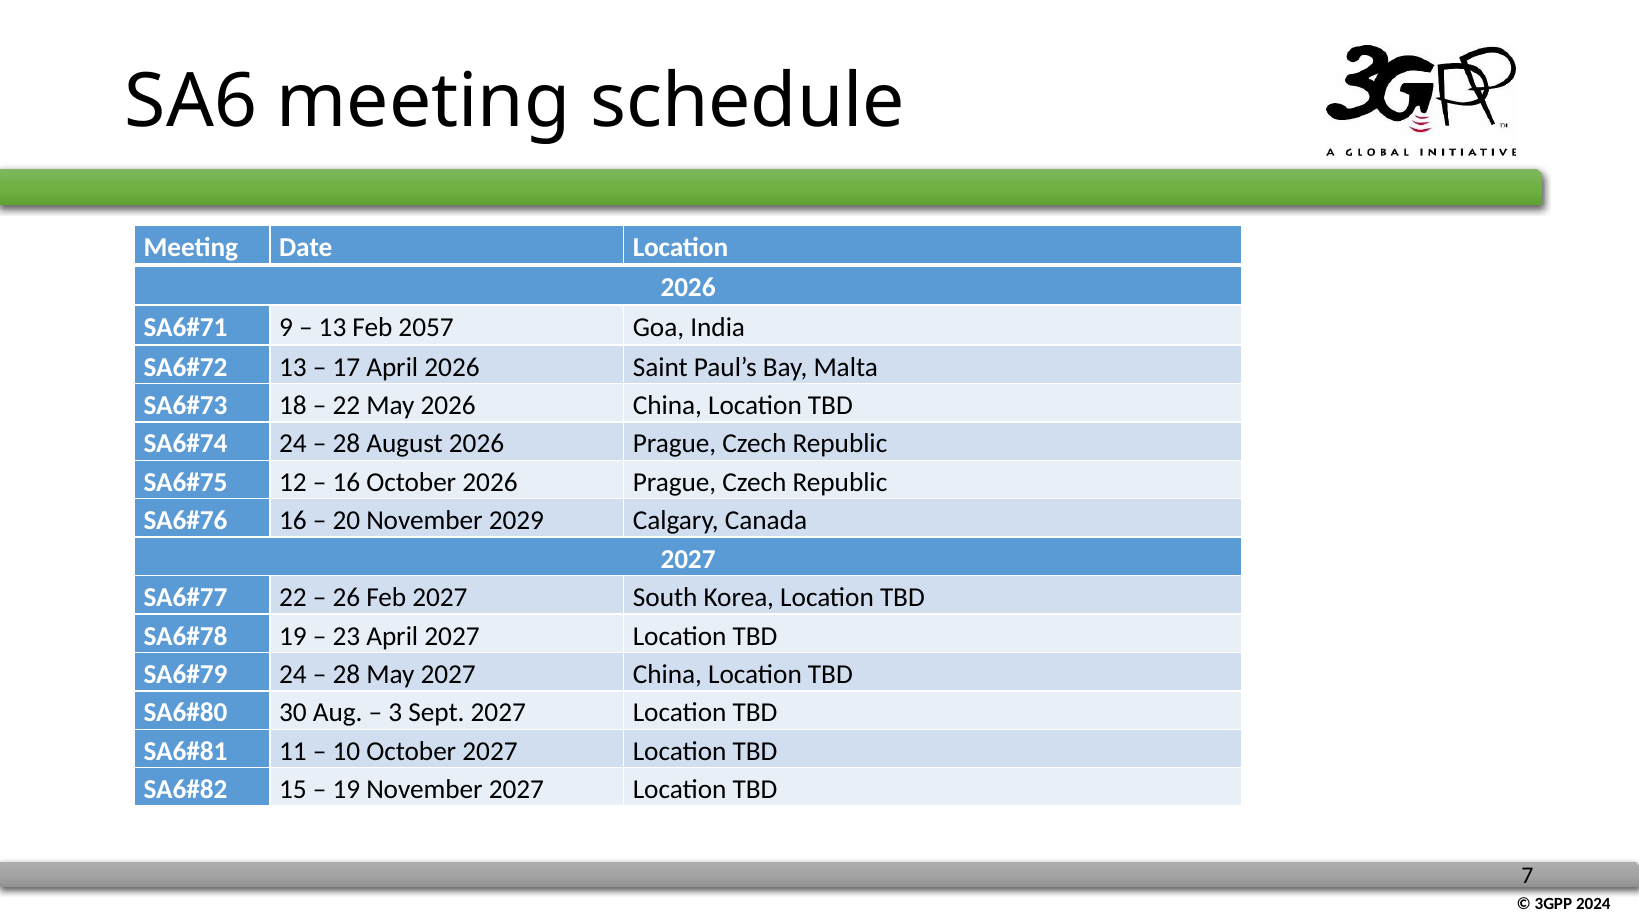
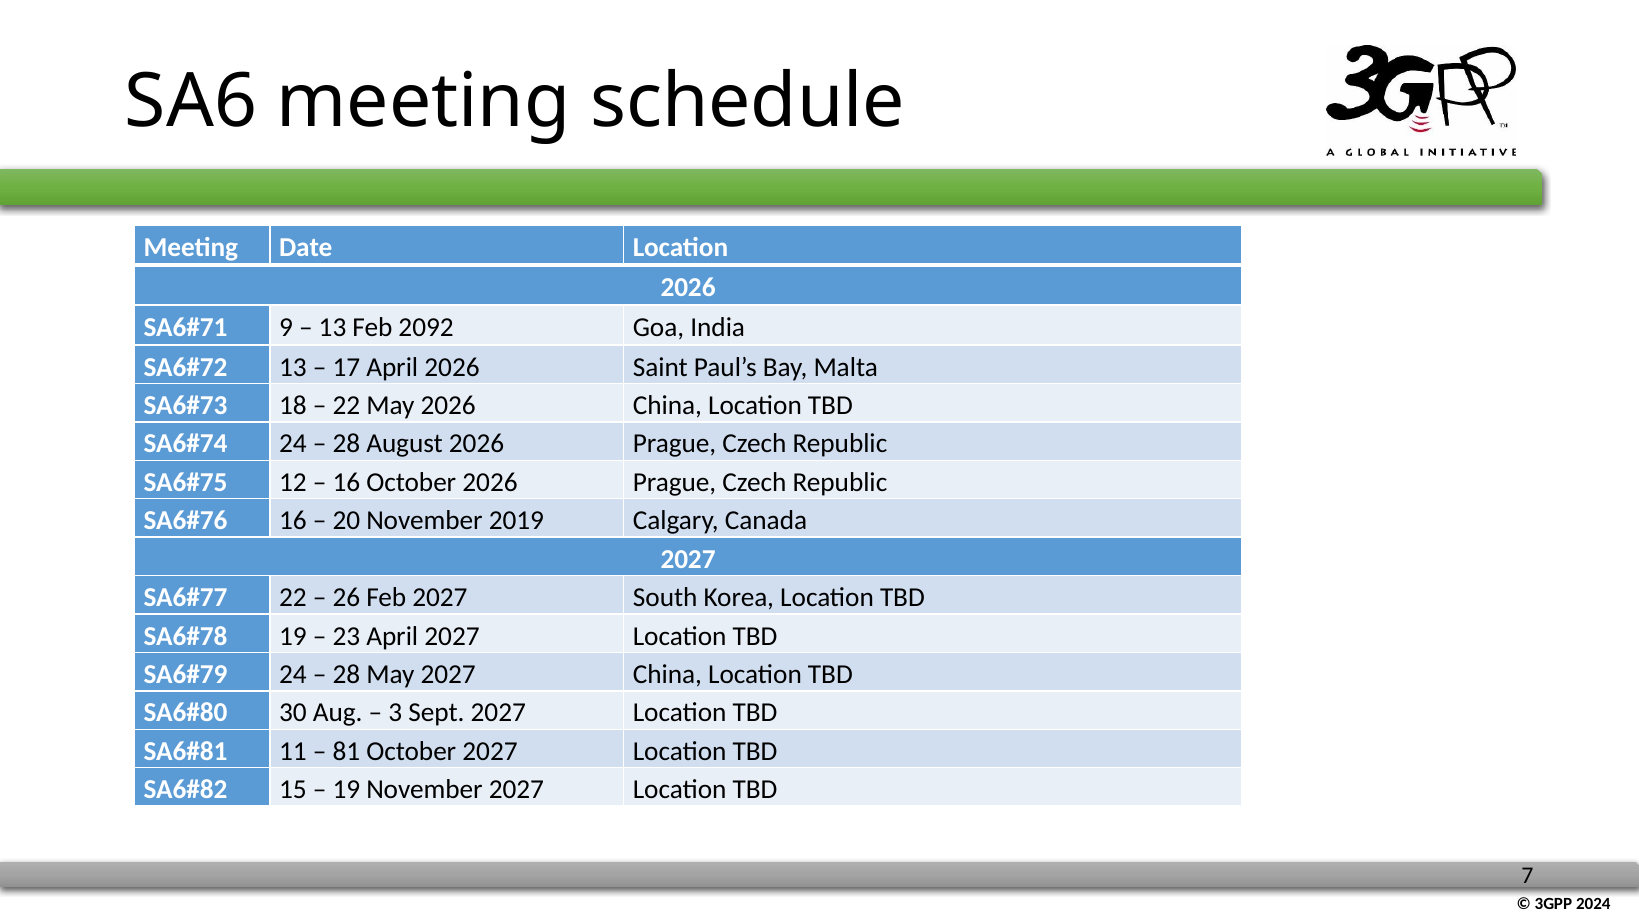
2057: 2057 -> 2092 (426, 327)
2029: 2029 -> 2019 (516, 521)
10: 10 -> 81 (346, 751)
